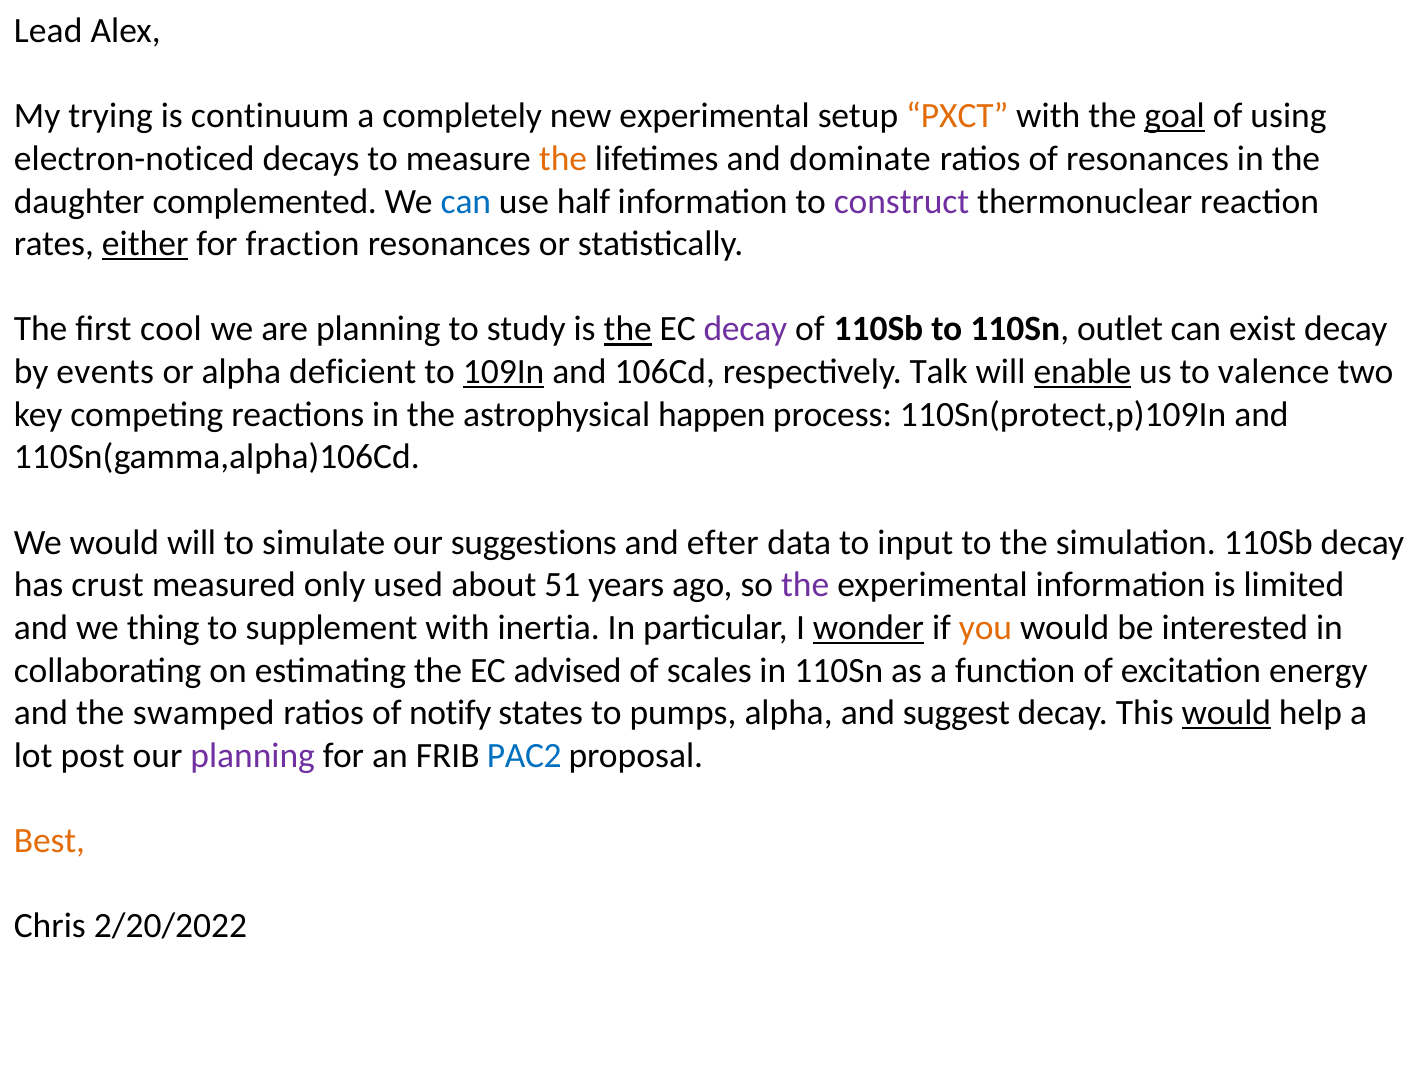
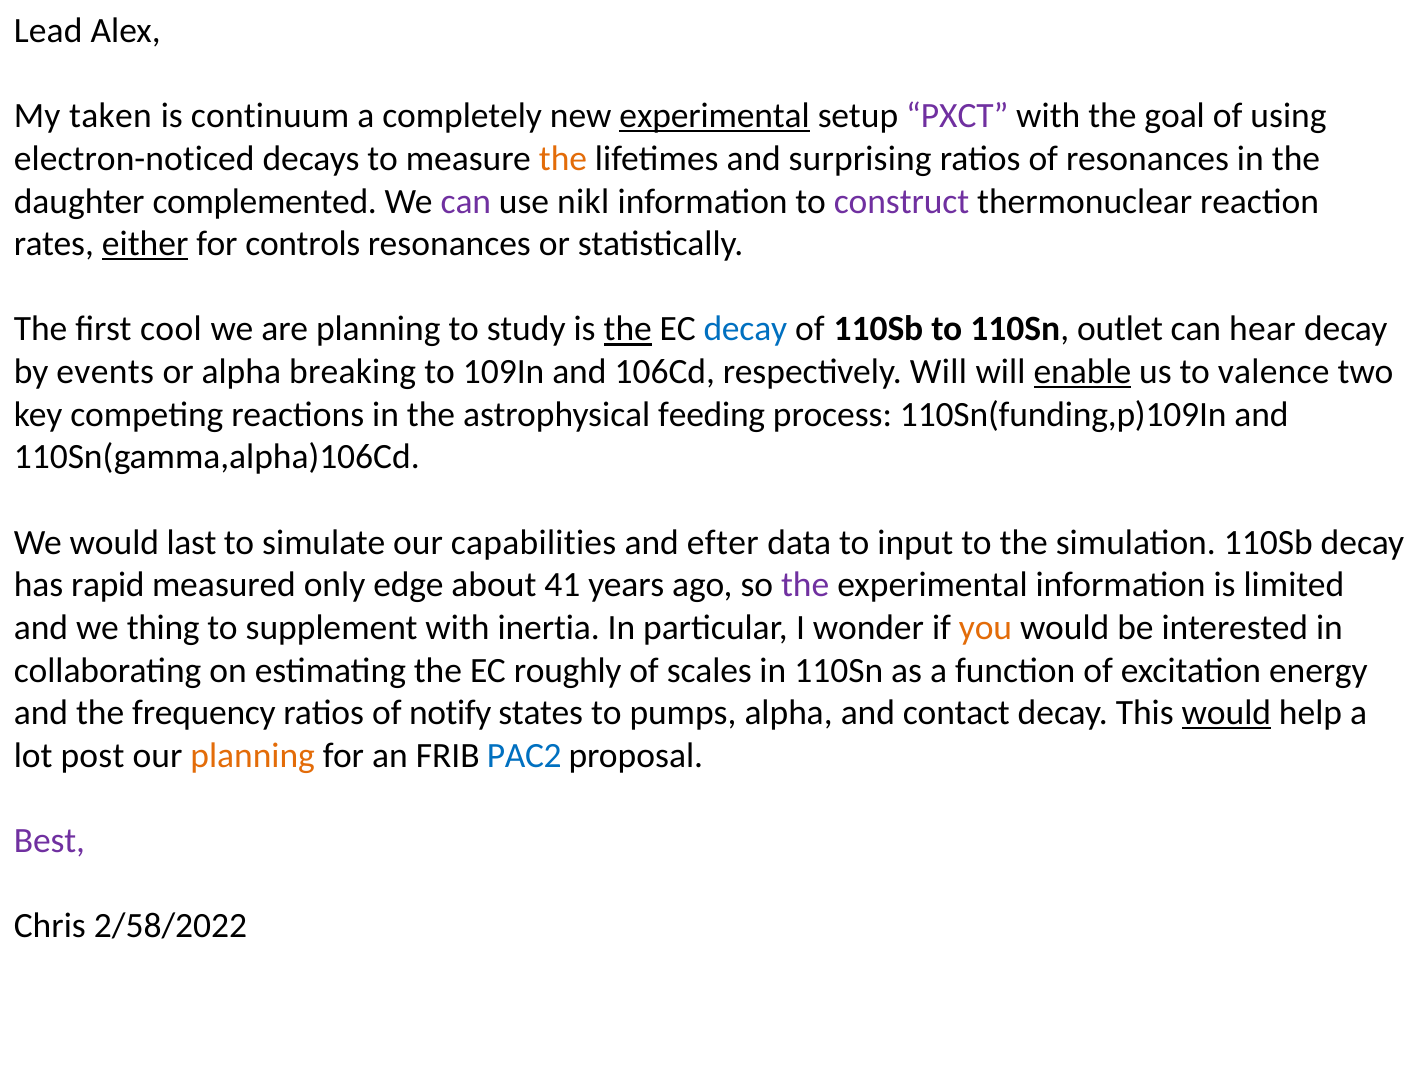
trying: trying -> taken (110, 116)
experimental underline: none -> present (715, 116)
PXCT colour: orange -> purple (957, 116)
goal underline: present -> none (1175, 116)
dominate: dominate -> surprising (860, 159)
can colour: blue -> purple (466, 201)
half: half -> nikl (583, 201)
fraction: fraction -> controls (303, 244)
decay colour: purple -> blue (745, 329)
exist: exist -> hear (1262, 329)
deficient: deficient -> breaking (353, 372)
109In underline: present -> none (504, 372)
respectively Talk: Talk -> Will (938, 372)
happen: happen -> feeding (712, 414)
110Sn(protect,p)109In: 110Sn(protect,p)109In -> 110Sn(funding,p)109In (1063, 414)
would will: will -> last (192, 542)
suggestions: suggestions -> capabilities (534, 542)
crust: crust -> rapid (108, 585)
used: used -> edge (408, 585)
51: 51 -> 41 (562, 585)
wonder underline: present -> none (868, 628)
advised: advised -> roughly (568, 670)
swamped: swamped -> frequency (204, 713)
suggest: suggest -> contact (956, 713)
planning colour: purple -> orange (253, 755)
Best colour: orange -> purple (50, 841)
2/20/2022: 2/20/2022 -> 2/58/2022 (171, 926)
